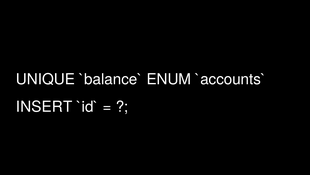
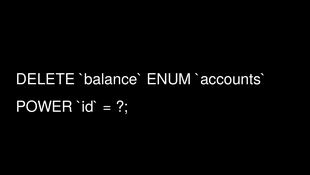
UNIQUE: UNIQUE -> DELETE (45, 79)
INSERT: INSERT -> POWER (44, 106)
